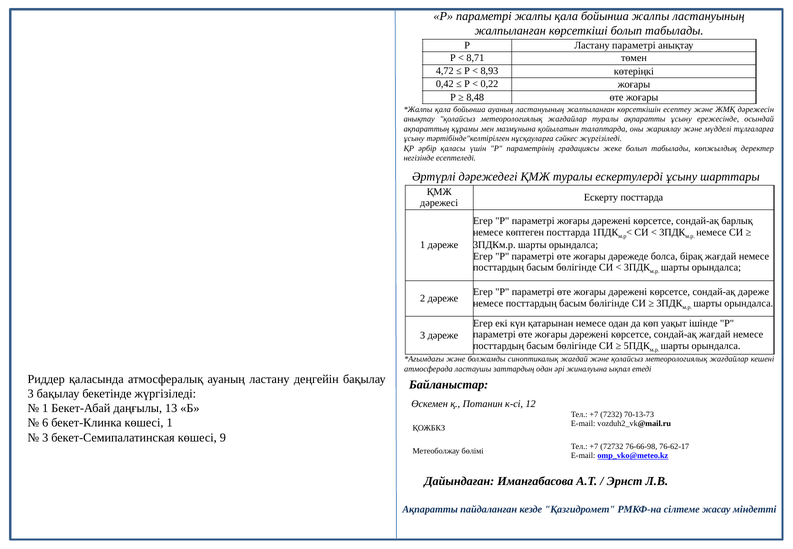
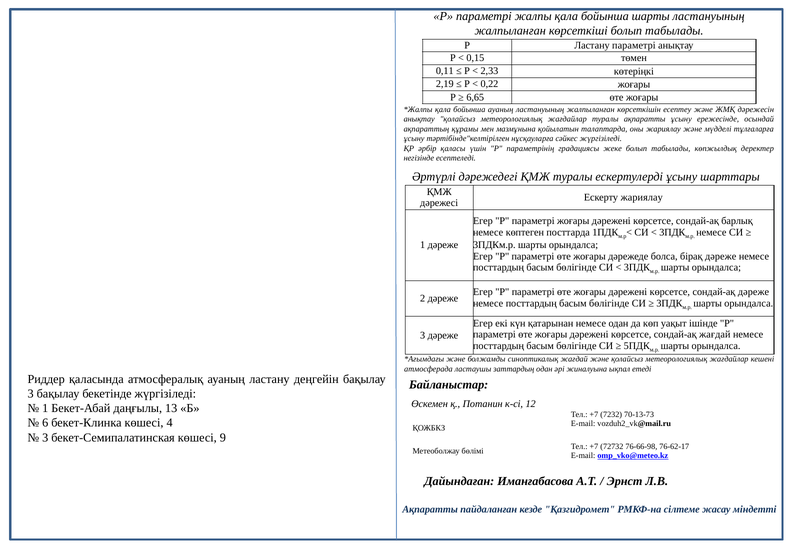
бойынша жалпы: жалпы -> шарты (651, 16)
8,71: 8,71 -> 0,15 (475, 58)
4,72: 4,72 -> 0,11 (445, 71)
8,93: 8,93 -> 2,33 (489, 71)
0,42: 0,42 -> 2,19 (445, 84)
8,48: 8,48 -> 6,65 (475, 97)
Ескерту посттарда: посттарда -> жариялау (642, 197)
бірақ жағдай: жағдай -> дәреже (721, 256)
көшесі 1: 1 -> 4 (170, 423)
